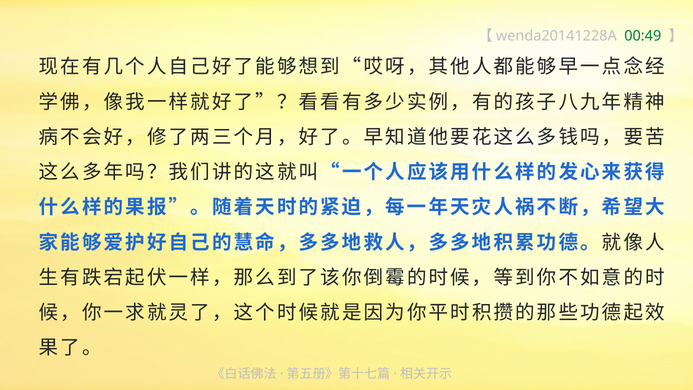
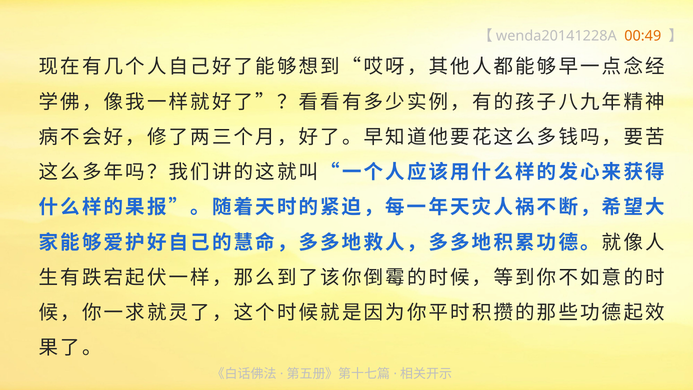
00:49 colour: green -> orange (643, 36)
